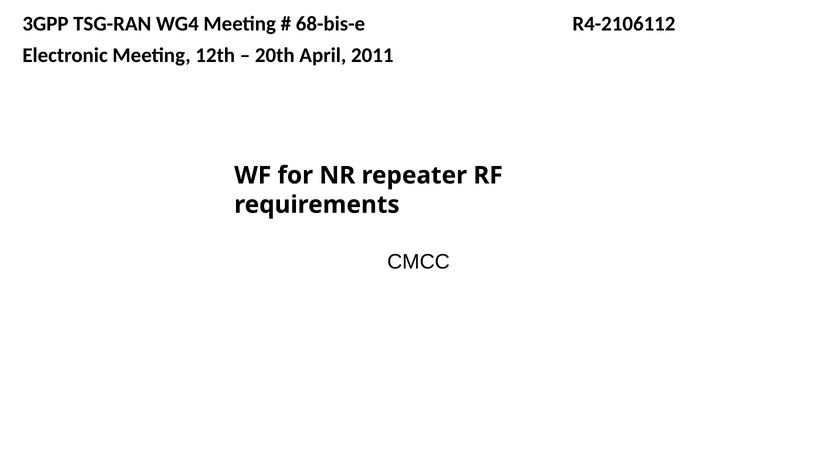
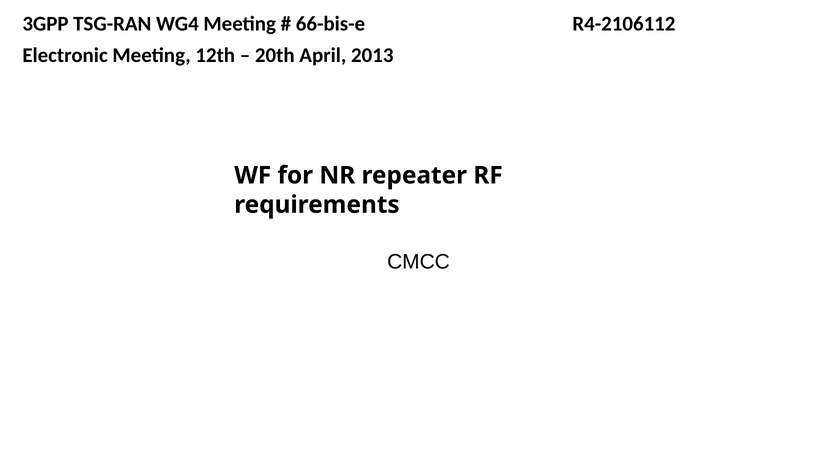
68-bis-e: 68-bis-e -> 66-bis-e (330, 24)
2011: 2011 -> 2013 (372, 55)
